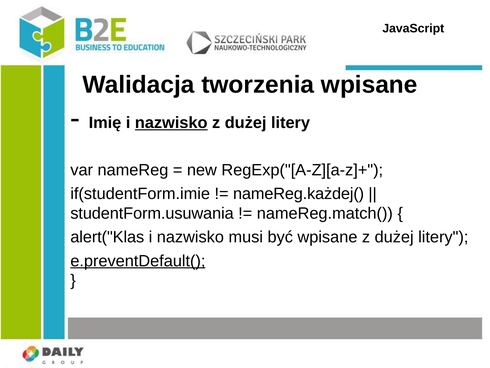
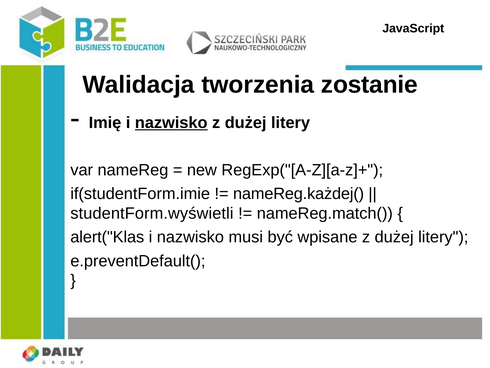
tworzenia wpisane: wpisane -> zostanie (369, 85)
studentForm.usuwania: studentForm.usuwania -> studentForm.wyświetli (152, 213)
e.preventDefault( underline: present -> none (138, 261)
